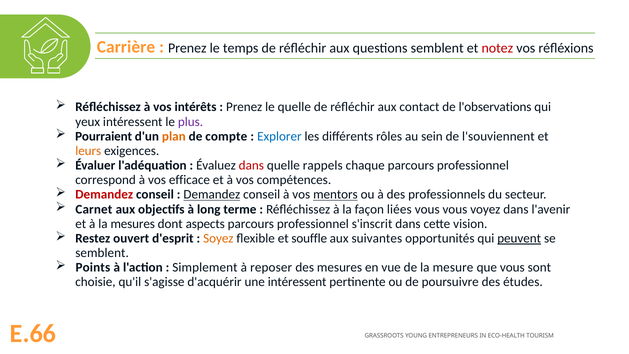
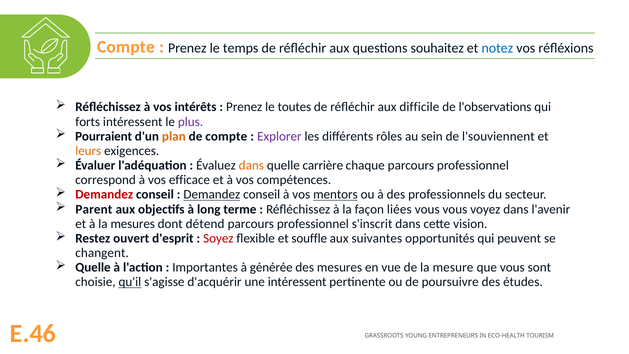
Carrière: Carrière -> Compte (126, 47)
questions semblent: semblent -> souhaitez (437, 48)
notez colour: red -> blue (497, 48)
le quelle: quelle -> toutes (294, 107)
contact: contact -> difficile (419, 107)
yeux: yeux -> forts (88, 122)
Explorer colour: blue -> purple (279, 136)
dans colour: red -> orange (251, 165)
rappels: rappels -> carrière (323, 165)
Carnet: Carnet -> Parent (94, 209)
aspects: aspects -> détend (205, 224)
Soyez colour: orange -> red (218, 238)
peuvent underline: present -> none (519, 238)
semblent: semblent -> changent (102, 253)
Points: Points -> Quelle (93, 267)
Simplement: Simplement -> Importantes (205, 267)
reposer: reposer -> générée (271, 267)
qu'il underline: none -> present (130, 282)
E.66: E.66 -> E.46 (33, 333)
